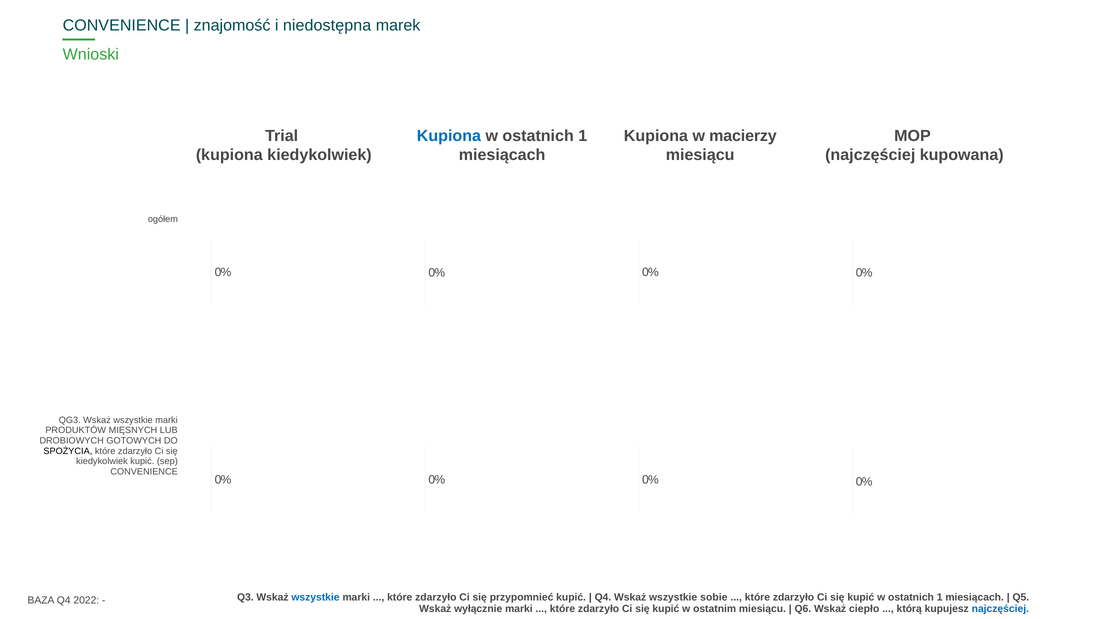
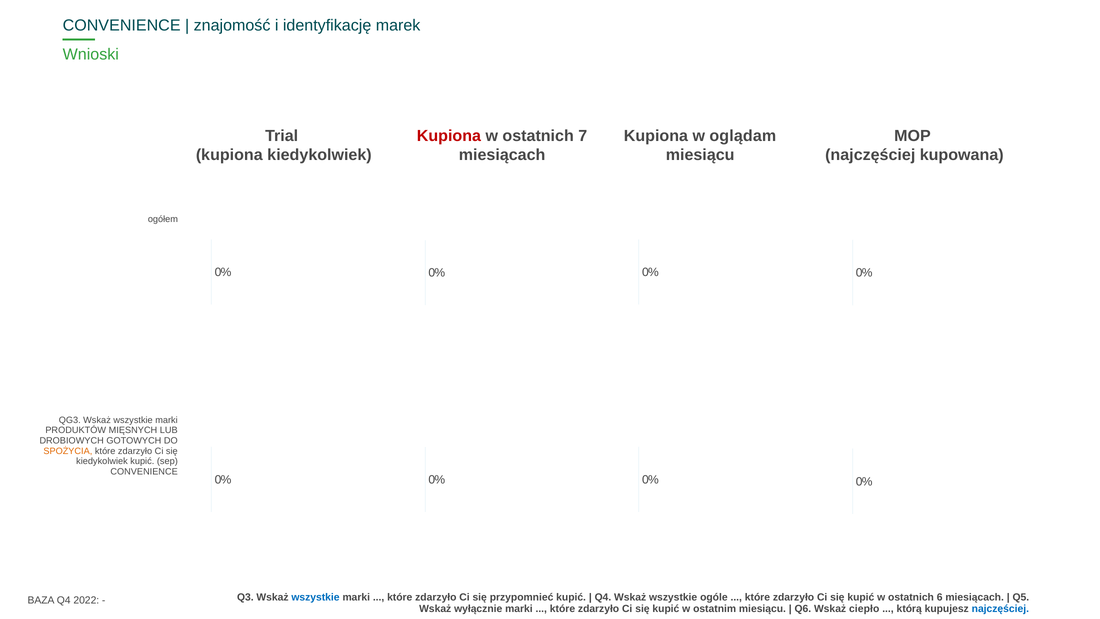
niedostępna: niedostępna -> identyfikację (327, 26)
Kupiona colour: blue -> red (449, 136)
1: 1 -> 7 (583, 136)
macierzy: macierzy -> oglądam (743, 136)
SPOŻYCIA colour: black -> orange (68, 451)
sobie: sobie -> ogóle (714, 597)
kupić w ostatnich 1: 1 -> 6 (940, 597)
